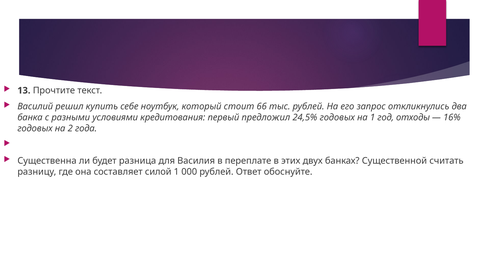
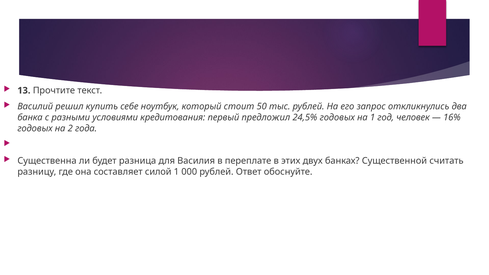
66: 66 -> 50 (262, 107)
отходы: отходы -> человек (413, 118)
